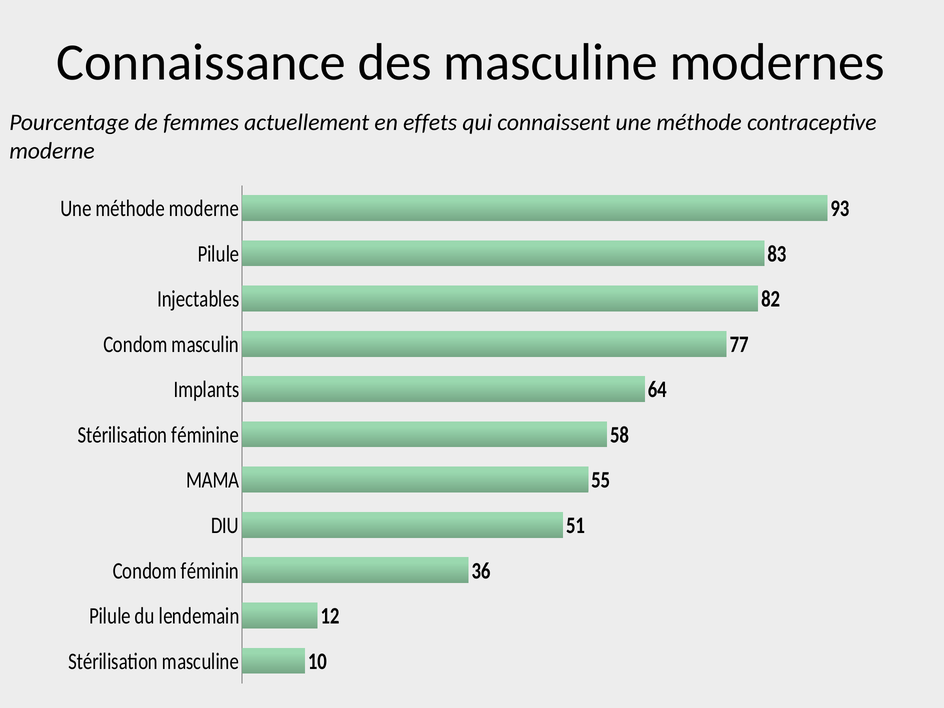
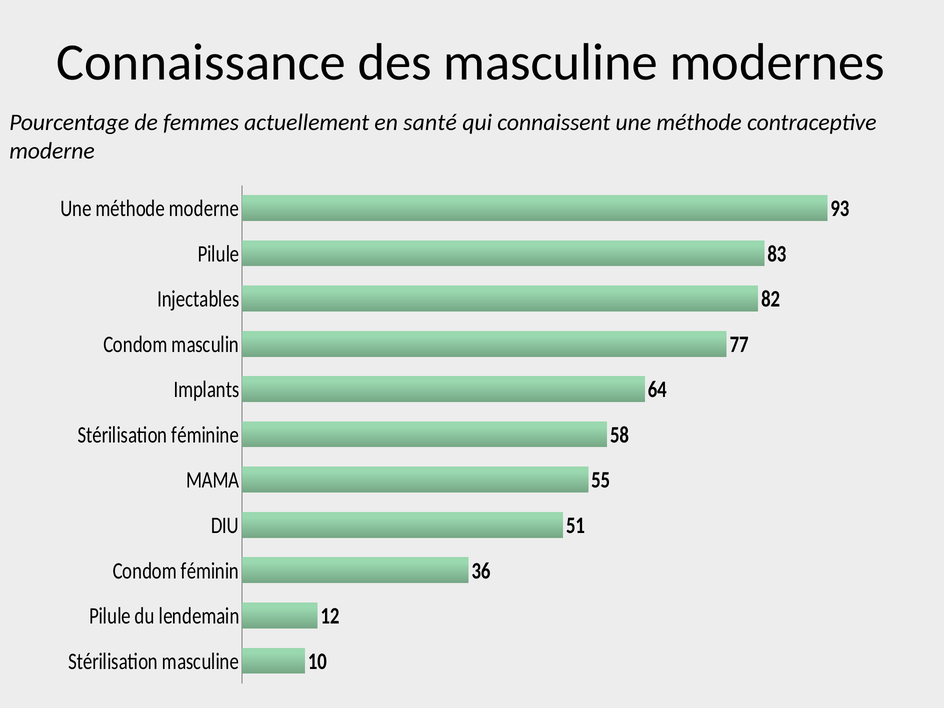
effets: effets -> santé (430, 123)
